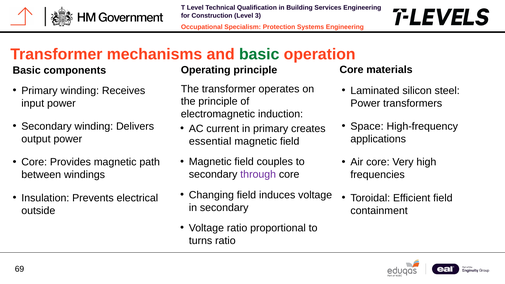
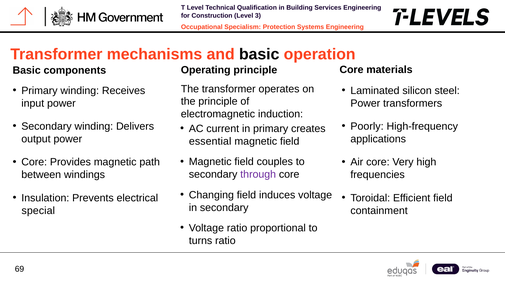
basic colour: green -> black (259, 54)
Space: Space -> Poorly (367, 126)
outside: outside -> special (38, 211)
